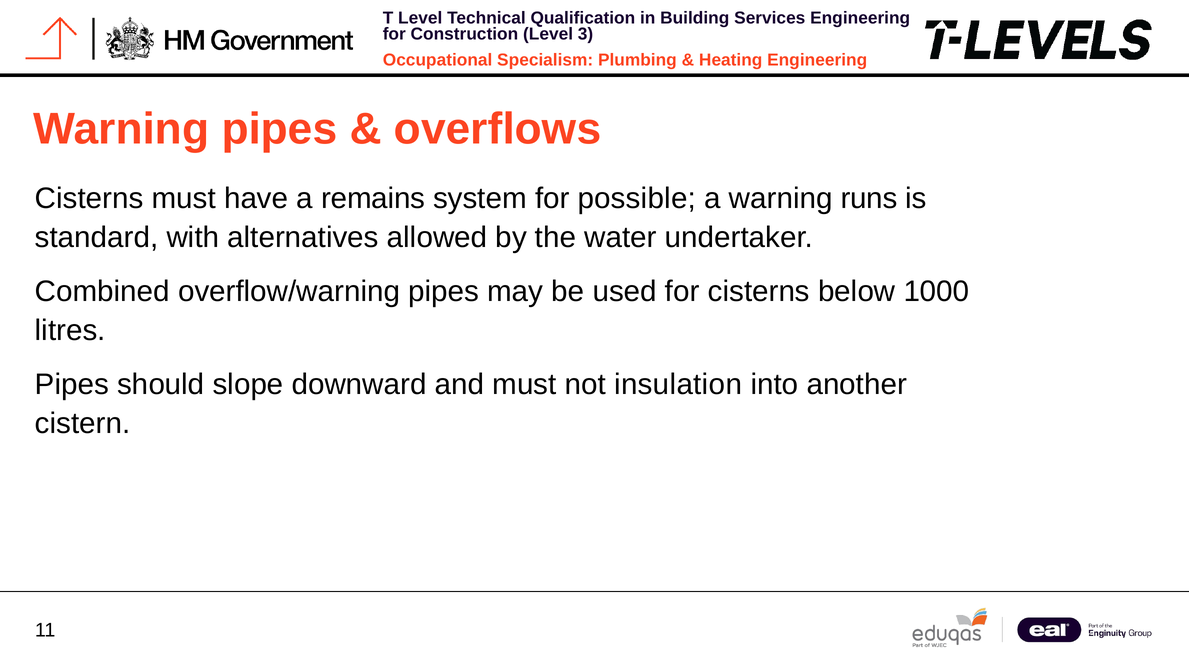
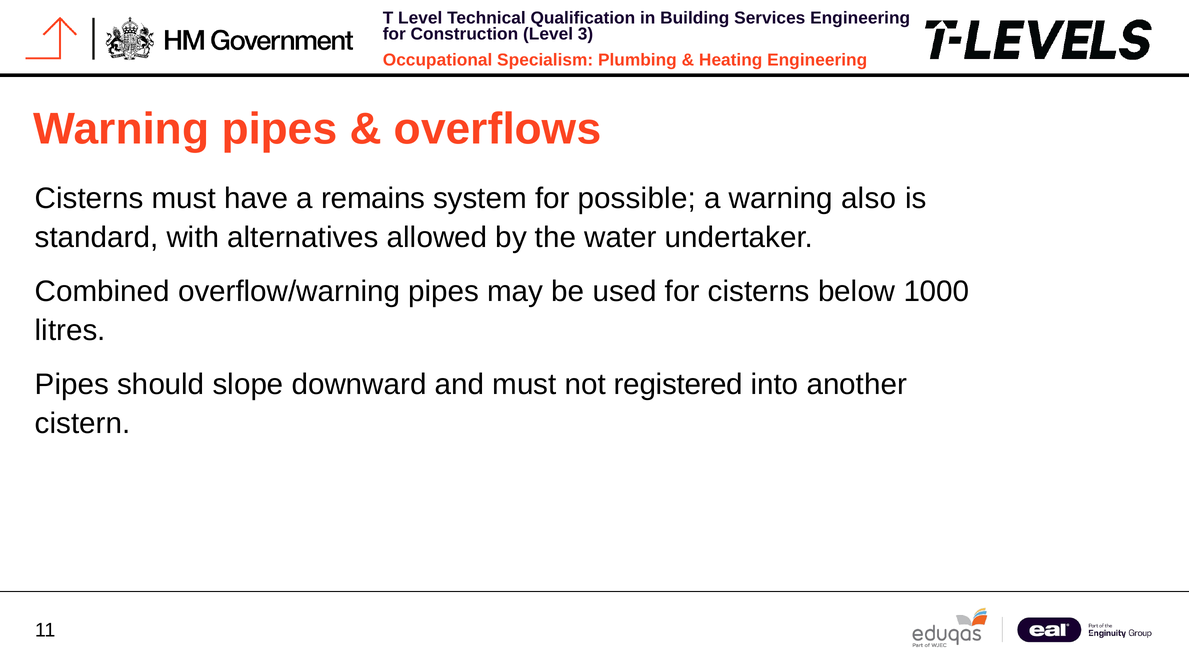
runs: runs -> also (869, 198)
insulation: insulation -> registered (678, 384)
